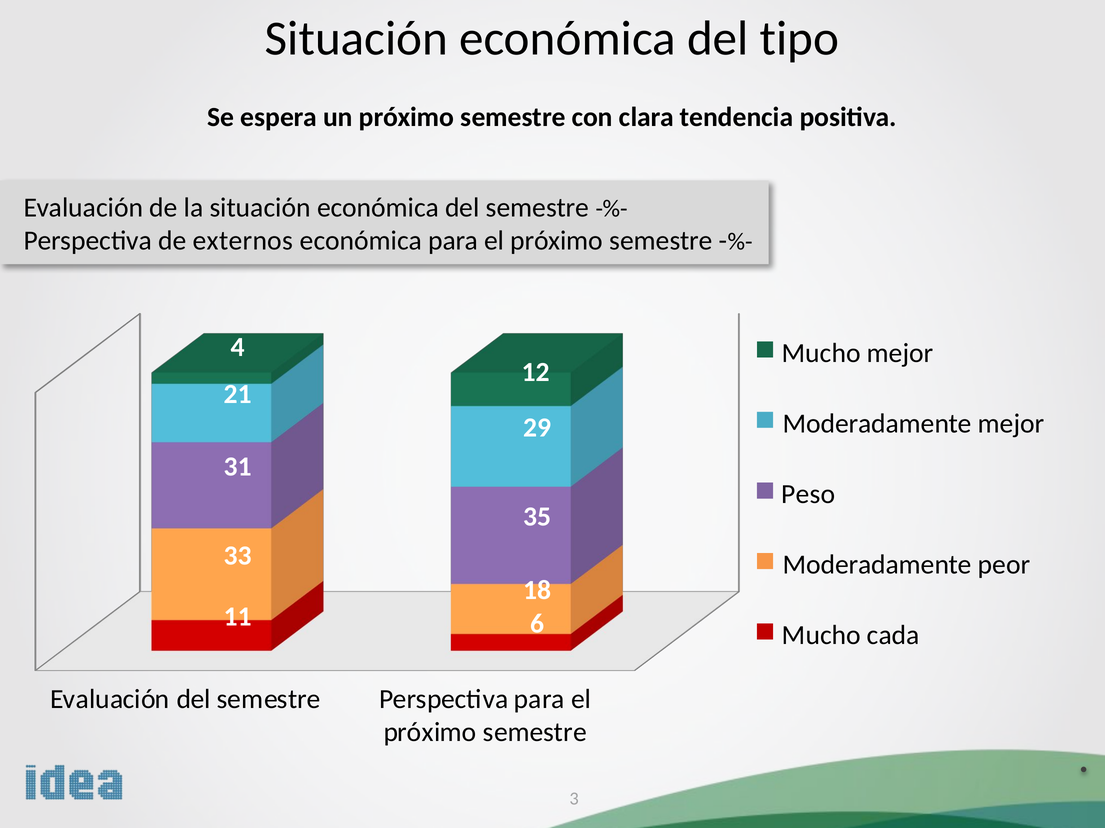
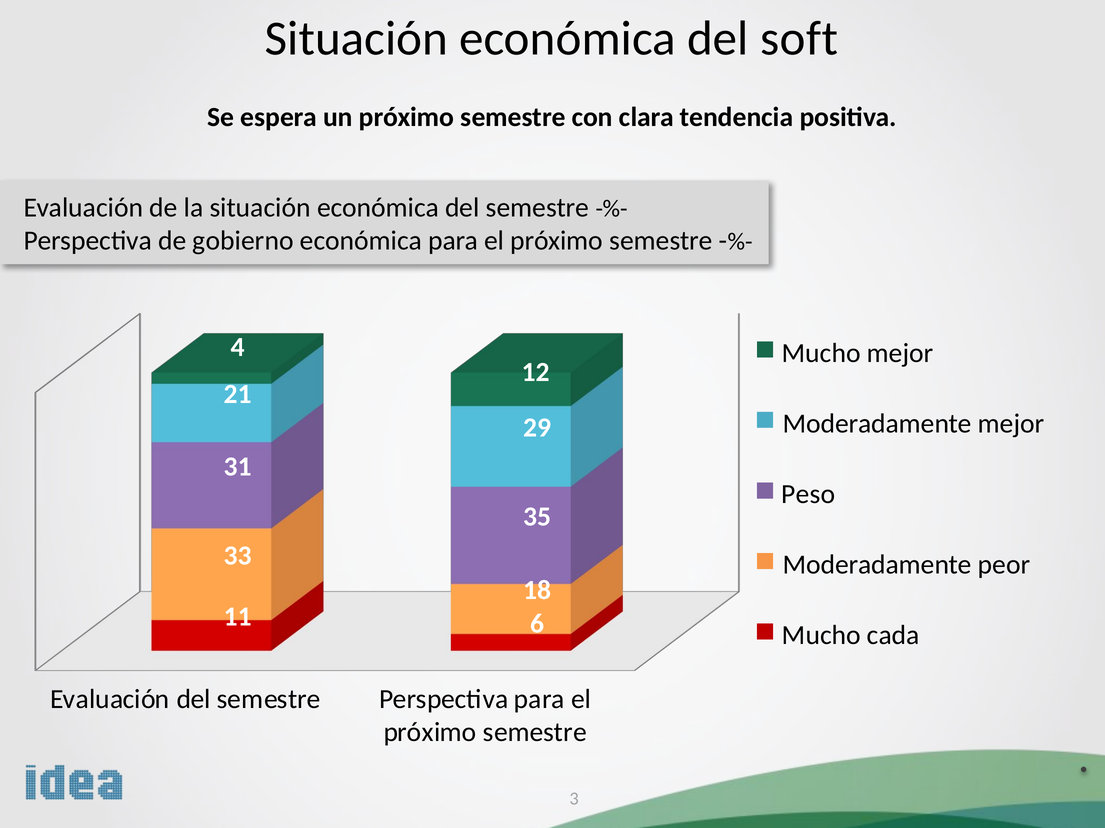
tipo: tipo -> soft (799, 38)
externos: externos -> gobierno (243, 241)
